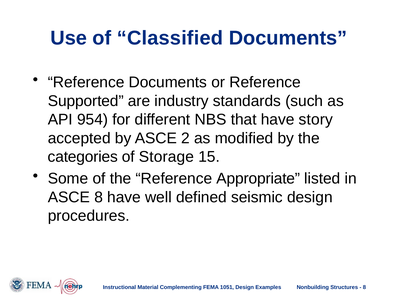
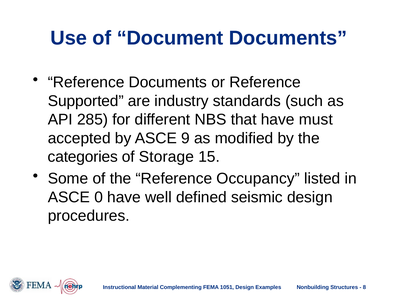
Classified: Classified -> Document (170, 38)
954: 954 -> 285 (93, 120)
story: story -> must (316, 120)
2: 2 -> 9 (186, 138)
Appropriate: Appropriate -> Occupancy (258, 179)
ASCE 8: 8 -> 0 (99, 197)
